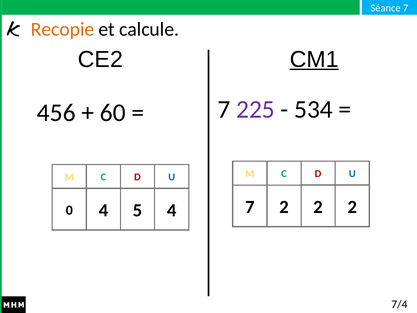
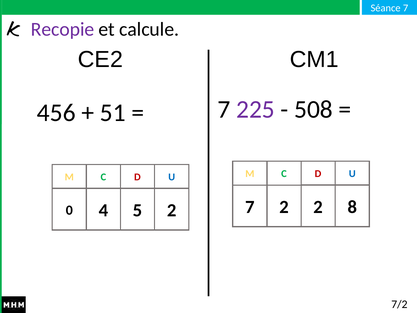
Recopie colour: orange -> purple (63, 29)
CM1 underline: present -> none (314, 59)
534: 534 -> 508 (314, 109)
60: 60 -> 51 (113, 113)
2 2: 2 -> 8 (352, 207)
5 4: 4 -> 2 (172, 210)
7/4: 7/4 -> 7/2 (399, 304)
